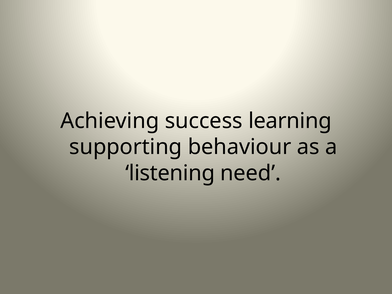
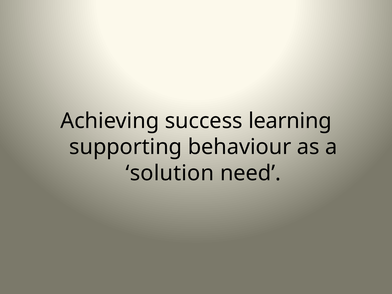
listening: listening -> solution (170, 173)
